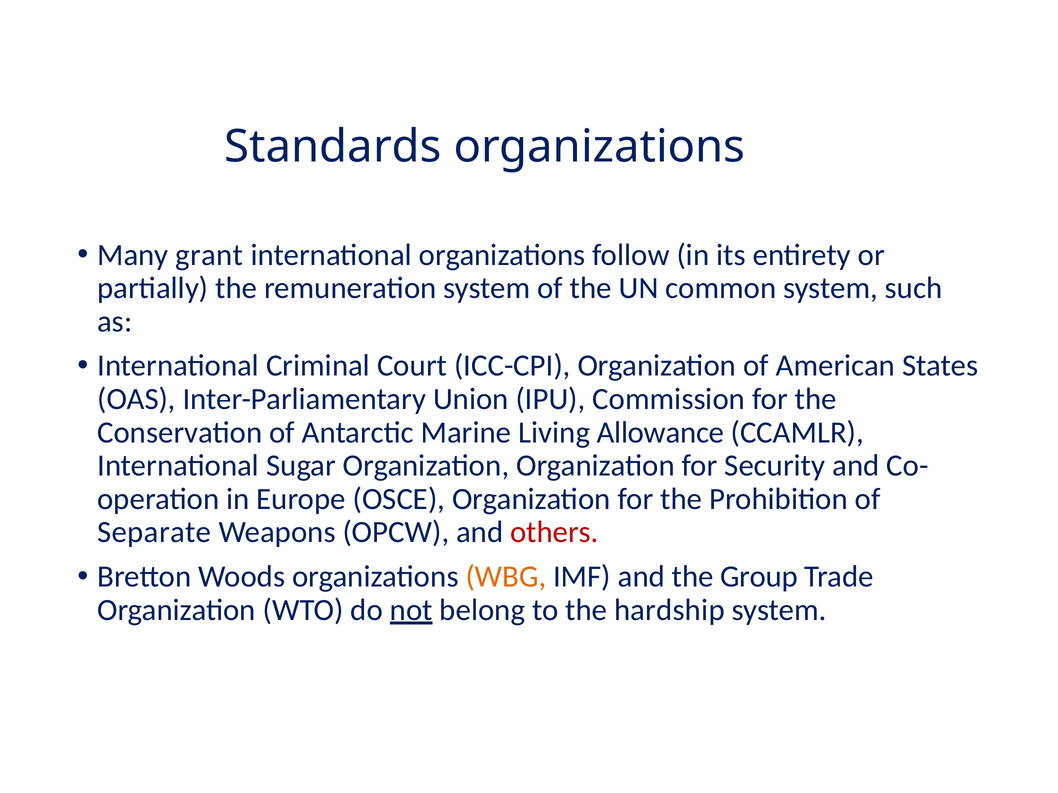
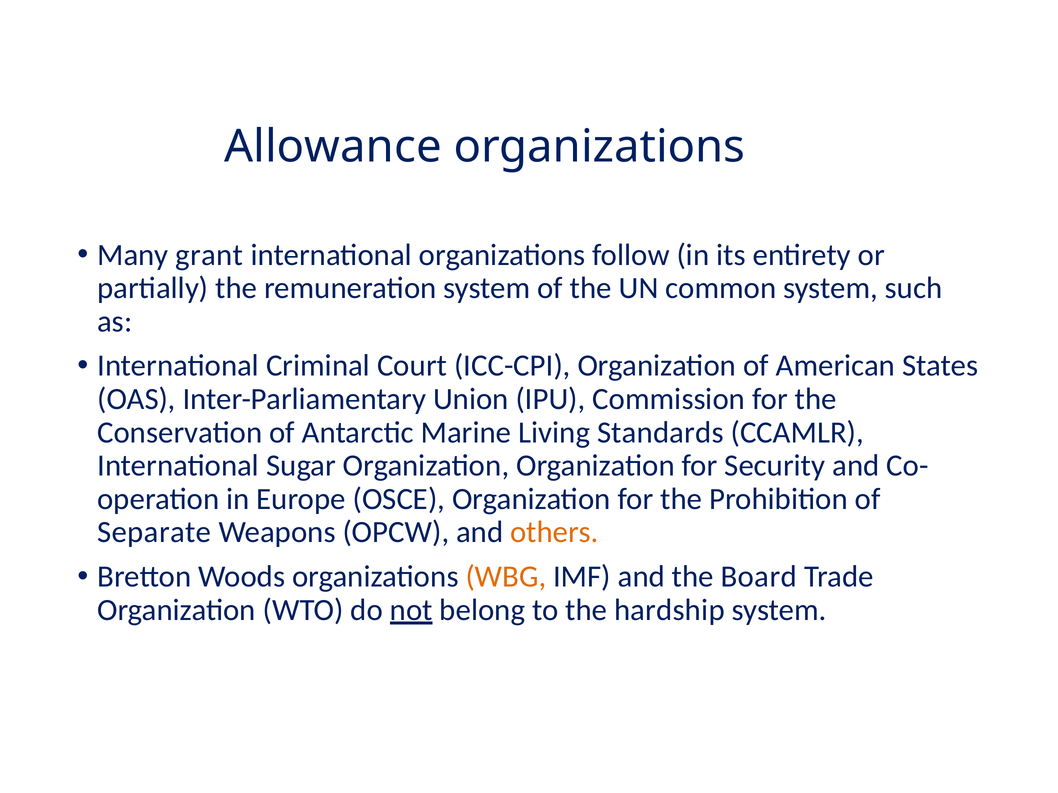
Standards: Standards -> Allowance (333, 147)
Allowance: Allowance -> Standards (660, 433)
others colour: red -> orange (554, 533)
Group: Group -> Board (759, 577)
